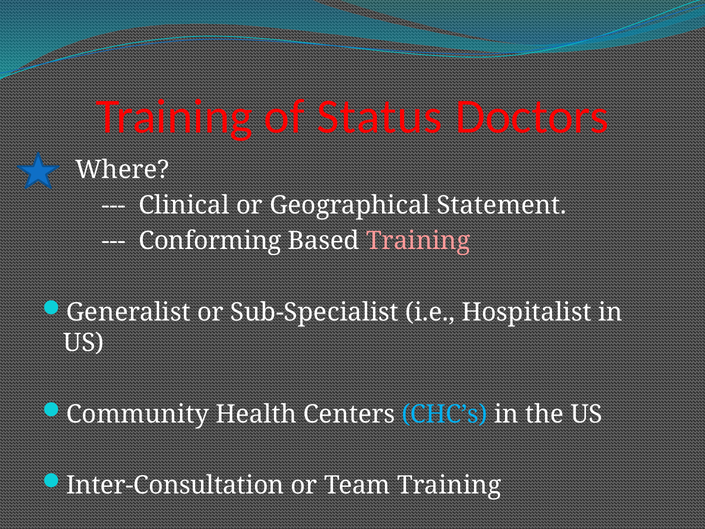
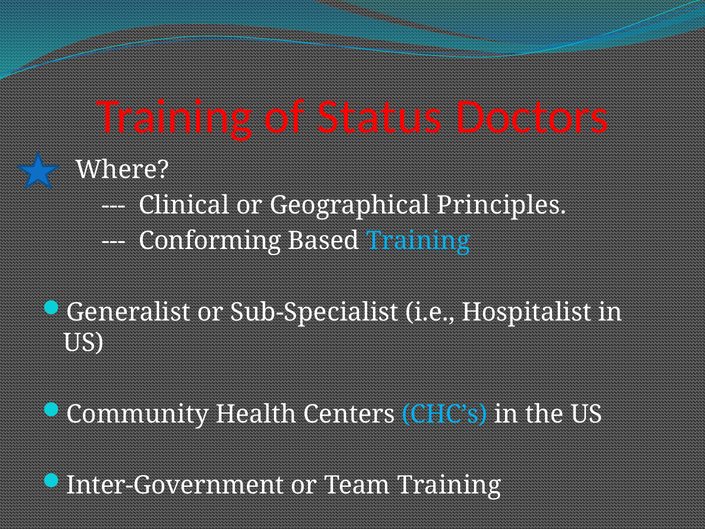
Statement: Statement -> Principles (502, 205)
Training colour: pink -> light blue (418, 241)
Inter-Consultation: Inter-Consultation -> Inter-Government (175, 485)
